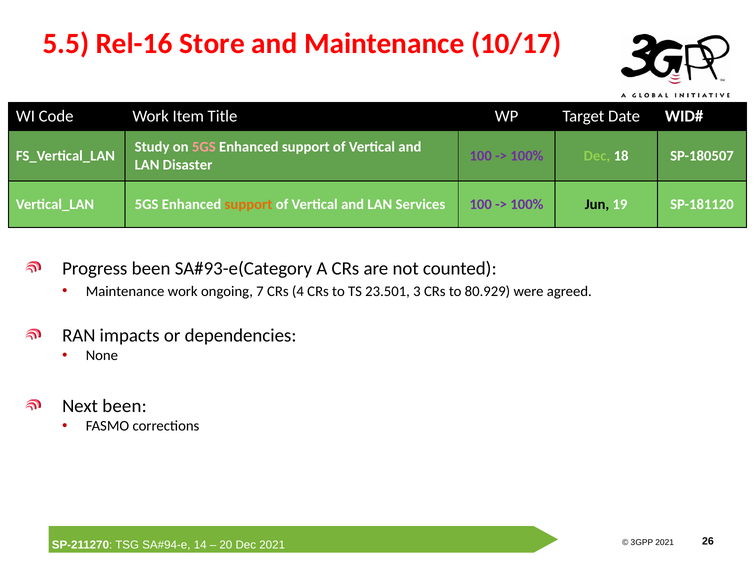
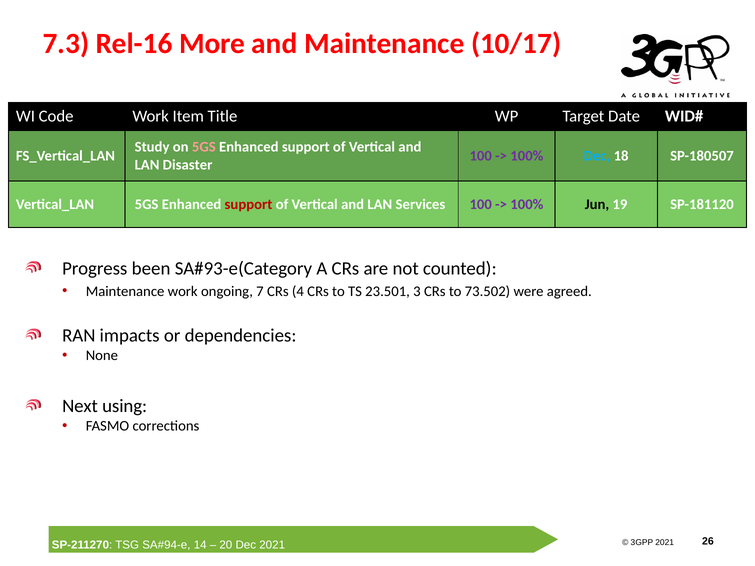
5.5: 5.5 -> 7.3 (66, 44)
Store: Store -> More (212, 44)
Dec colour: light green -> light blue (597, 156)
support colour: orange -> red (249, 205)
80.929: 80.929 -> 73.502 (487, 291)
Next been: been -> using (125, 406)
